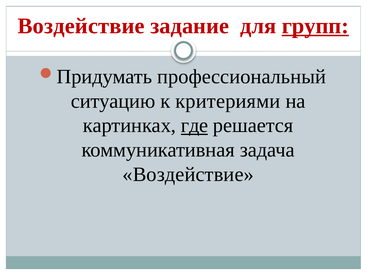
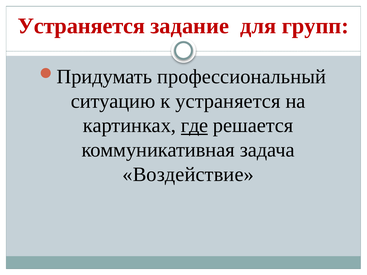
Воздействие: Воздействие -> Устраняется (81, 26)
групп underline: present -> none (315, 26)
к критериями: критериями -> устраняется (228, 101)
